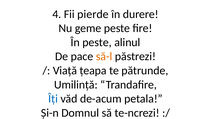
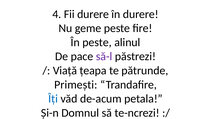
Fii pierde: pierde -> durere (93, 14)
să-l colour: orange -> purple (104, 56)
Umilință: Umilință -> Primești (76, 84)
